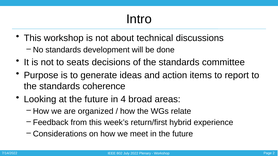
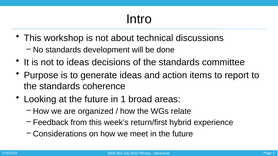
to seats: seats -> ideas (78, 62)
4: 4 -> 1 (123, 99)
